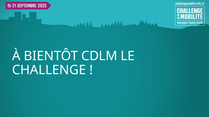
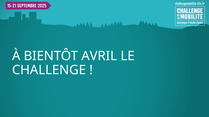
CDLM: CDLM -> AVRIL (99, 56)
